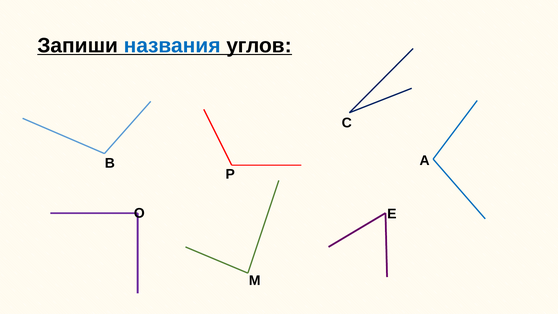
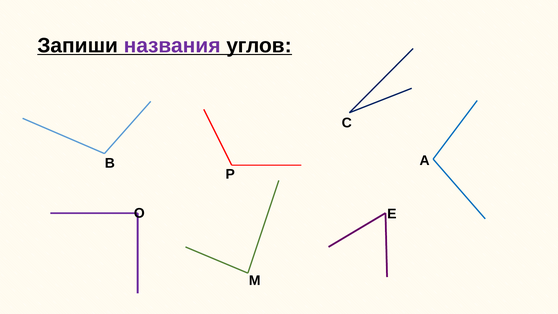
названия colour: blue -> purple (172, 45)
